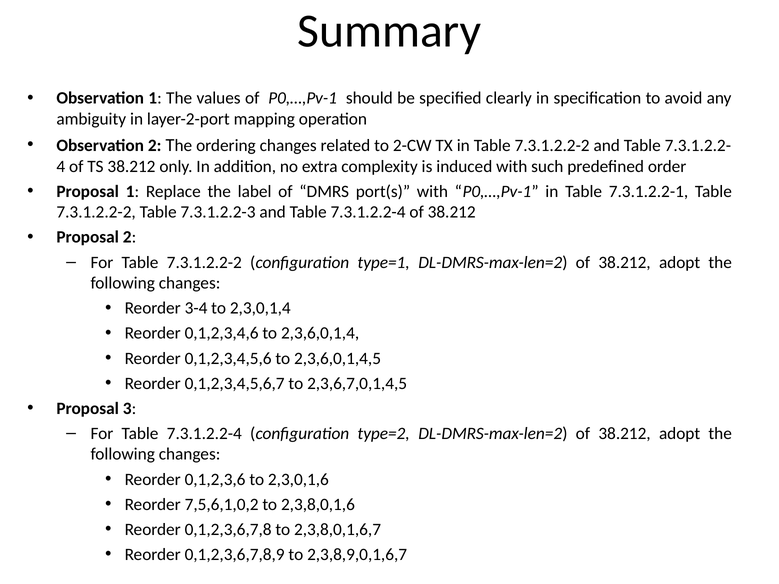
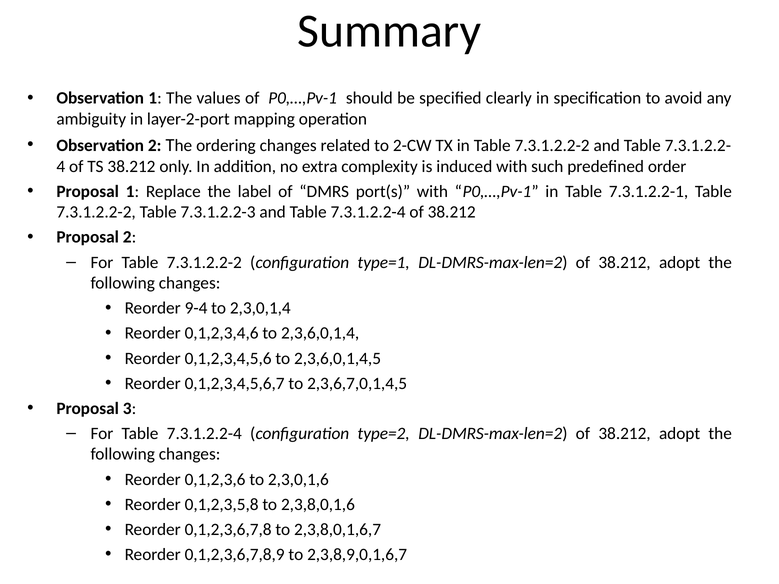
3-4: 3-4 -> 9-4 (196, 308)
7,5,6,1,0,2: 7,5,6,1,0,2 -> 0,1,2,3,5,8 (222, 505)
